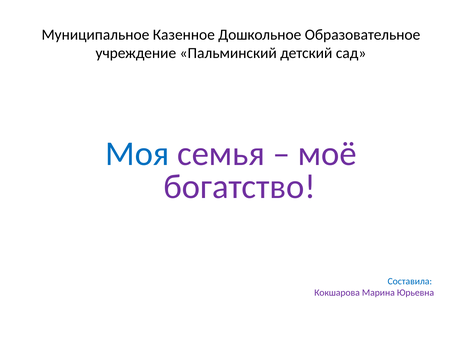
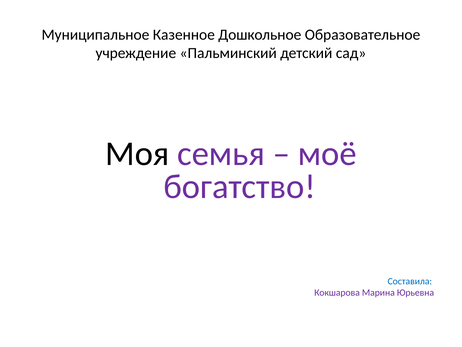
Моя colour: blue -> black (137, 153)
